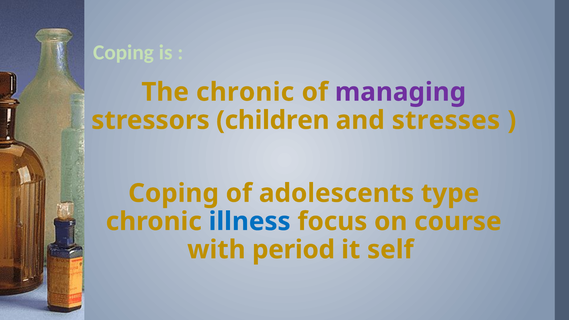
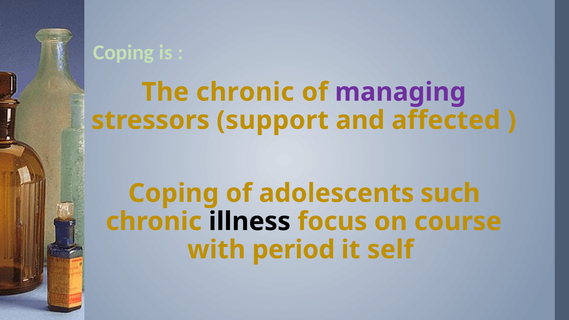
children: children -> support (273, 120)
stresses: stresses -> affected (446, 120)
type: type -> such (450, 193)
illness colour: blue -> black (250, 222)
